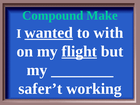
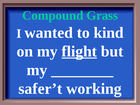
Make: Make -> Grass (102, 15)
wanted underline: present -> none (49, 33)
with: with -> kind (109, 33)
